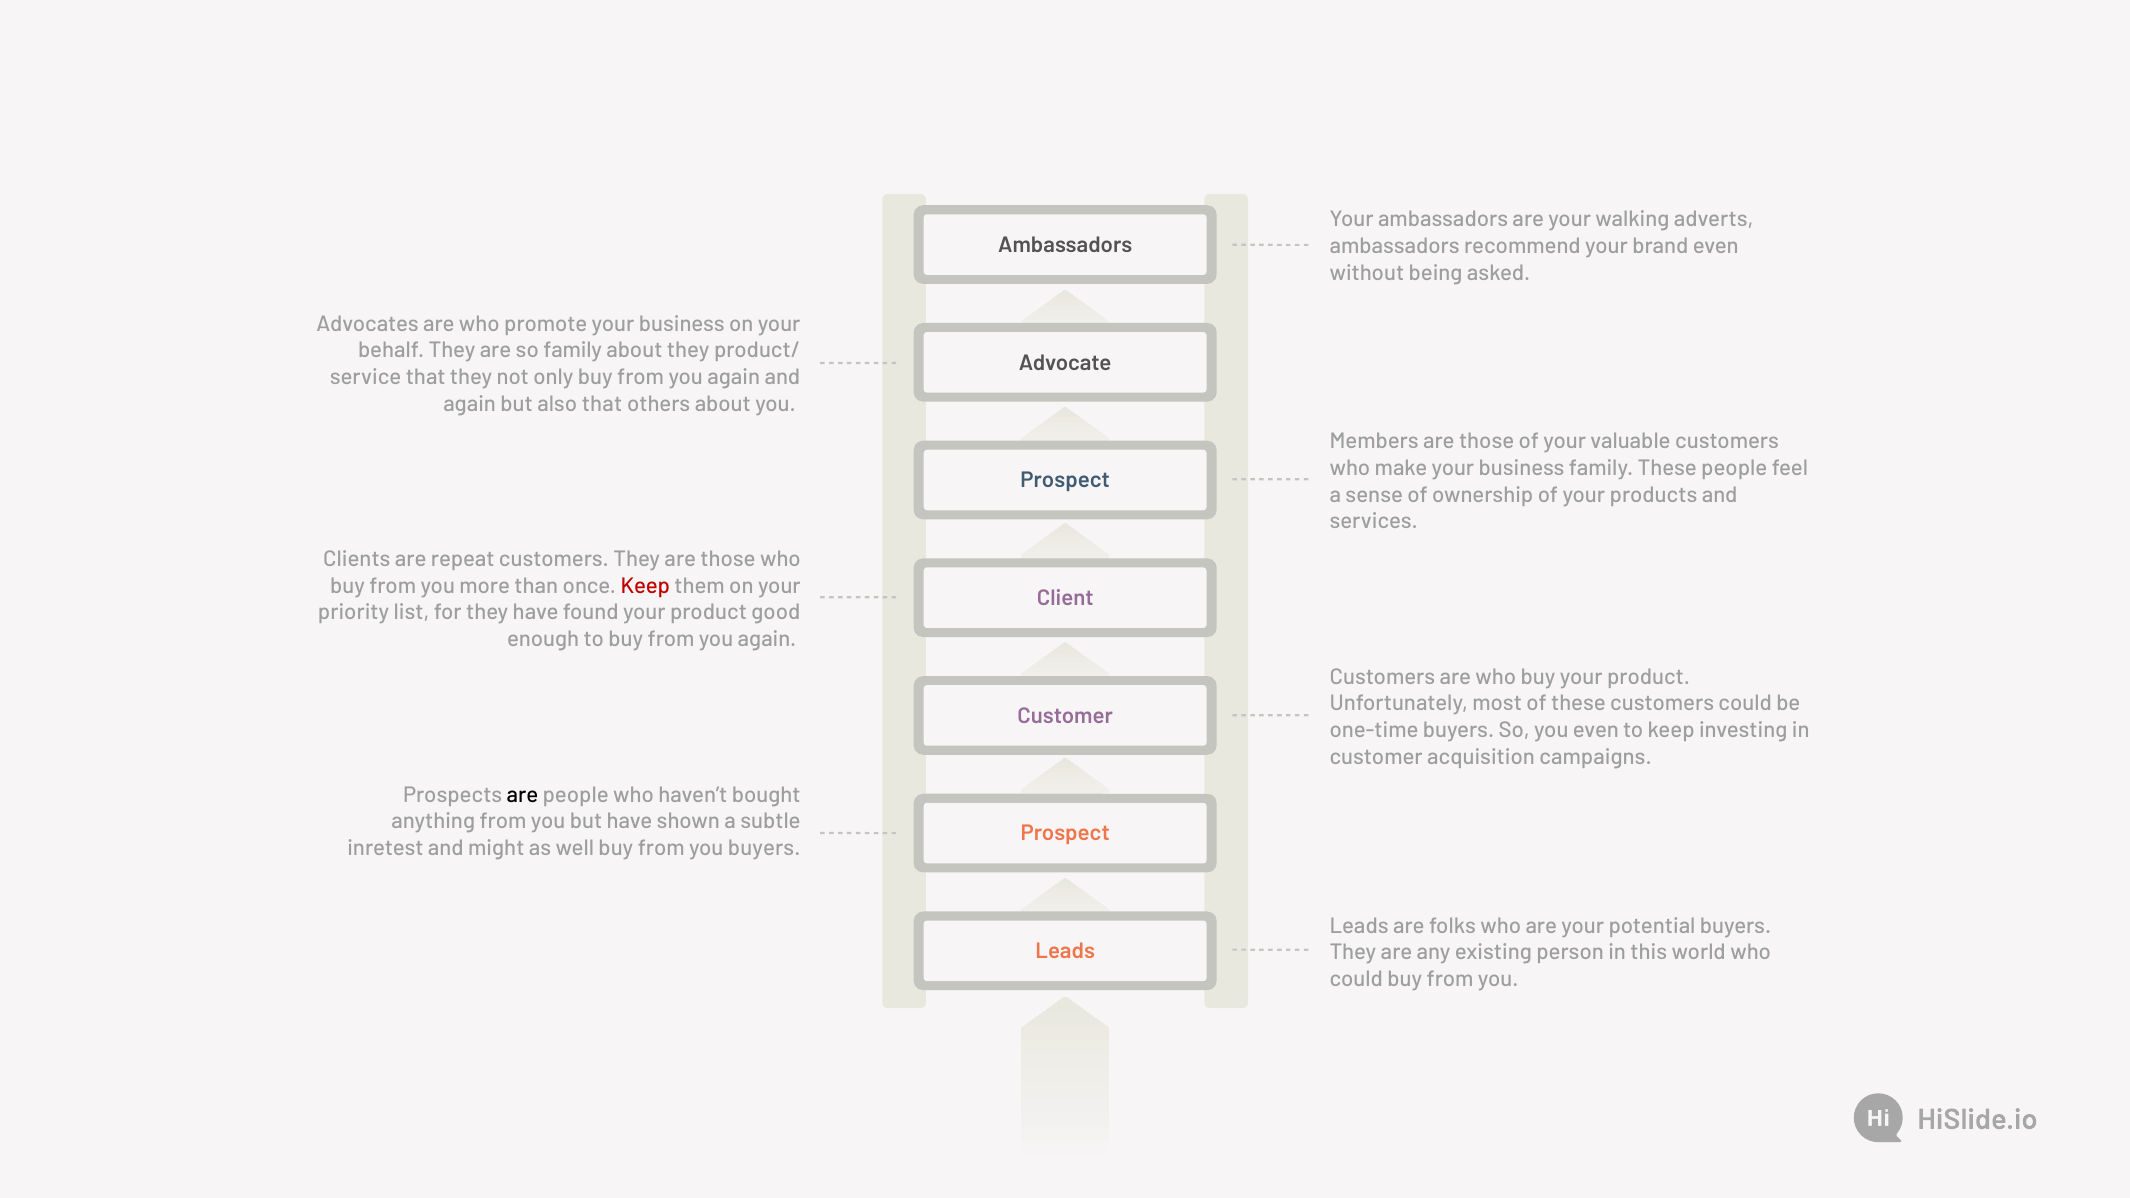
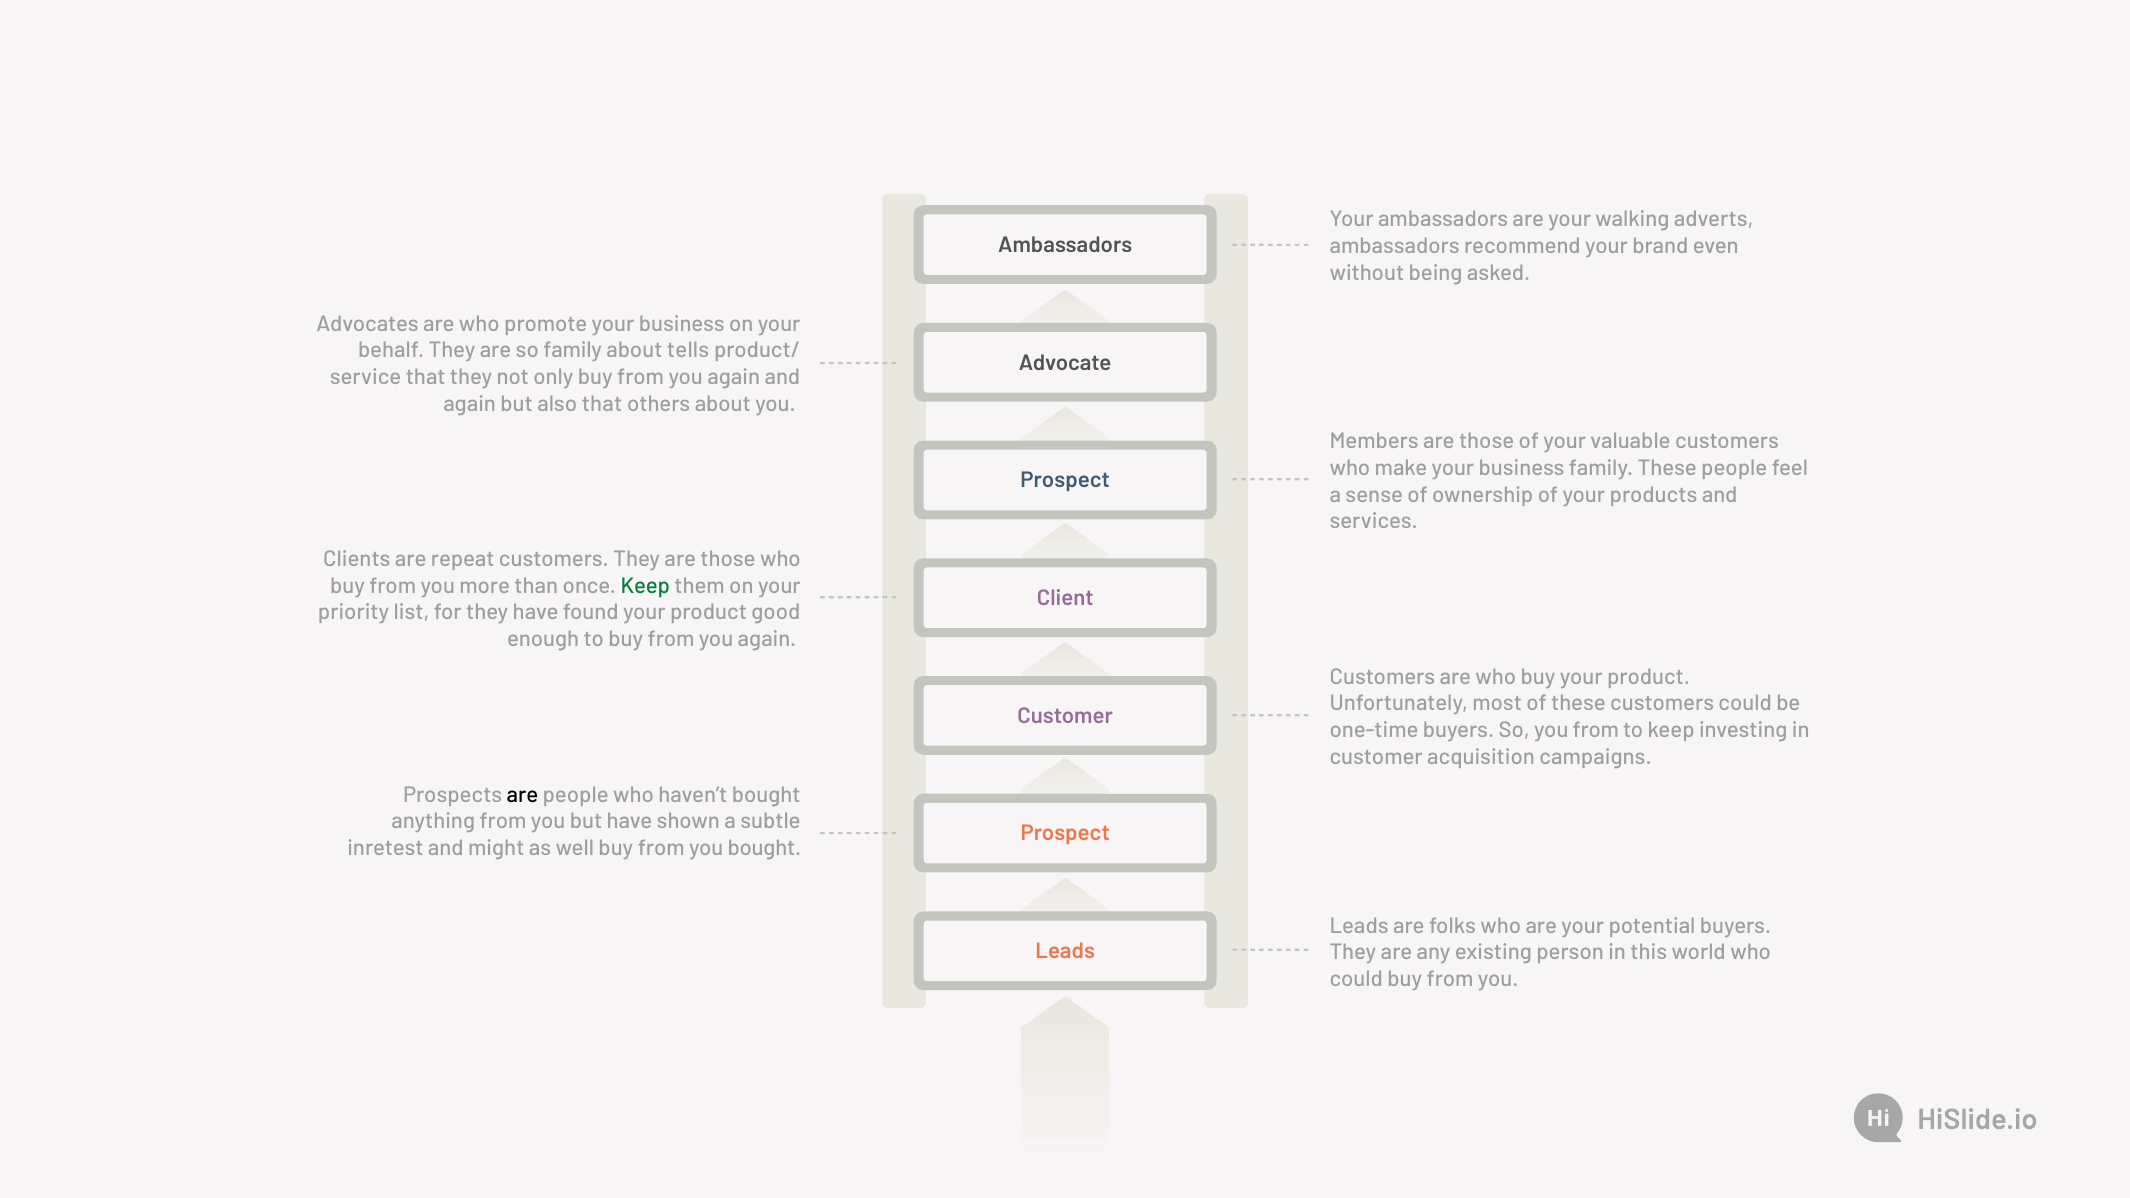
about they: they -> tells (688, 351)
Keep colour: red -> green (645, 586)
you even: even -> from (1596, 730)
you buyers: buyers -> bought (764, 848)
